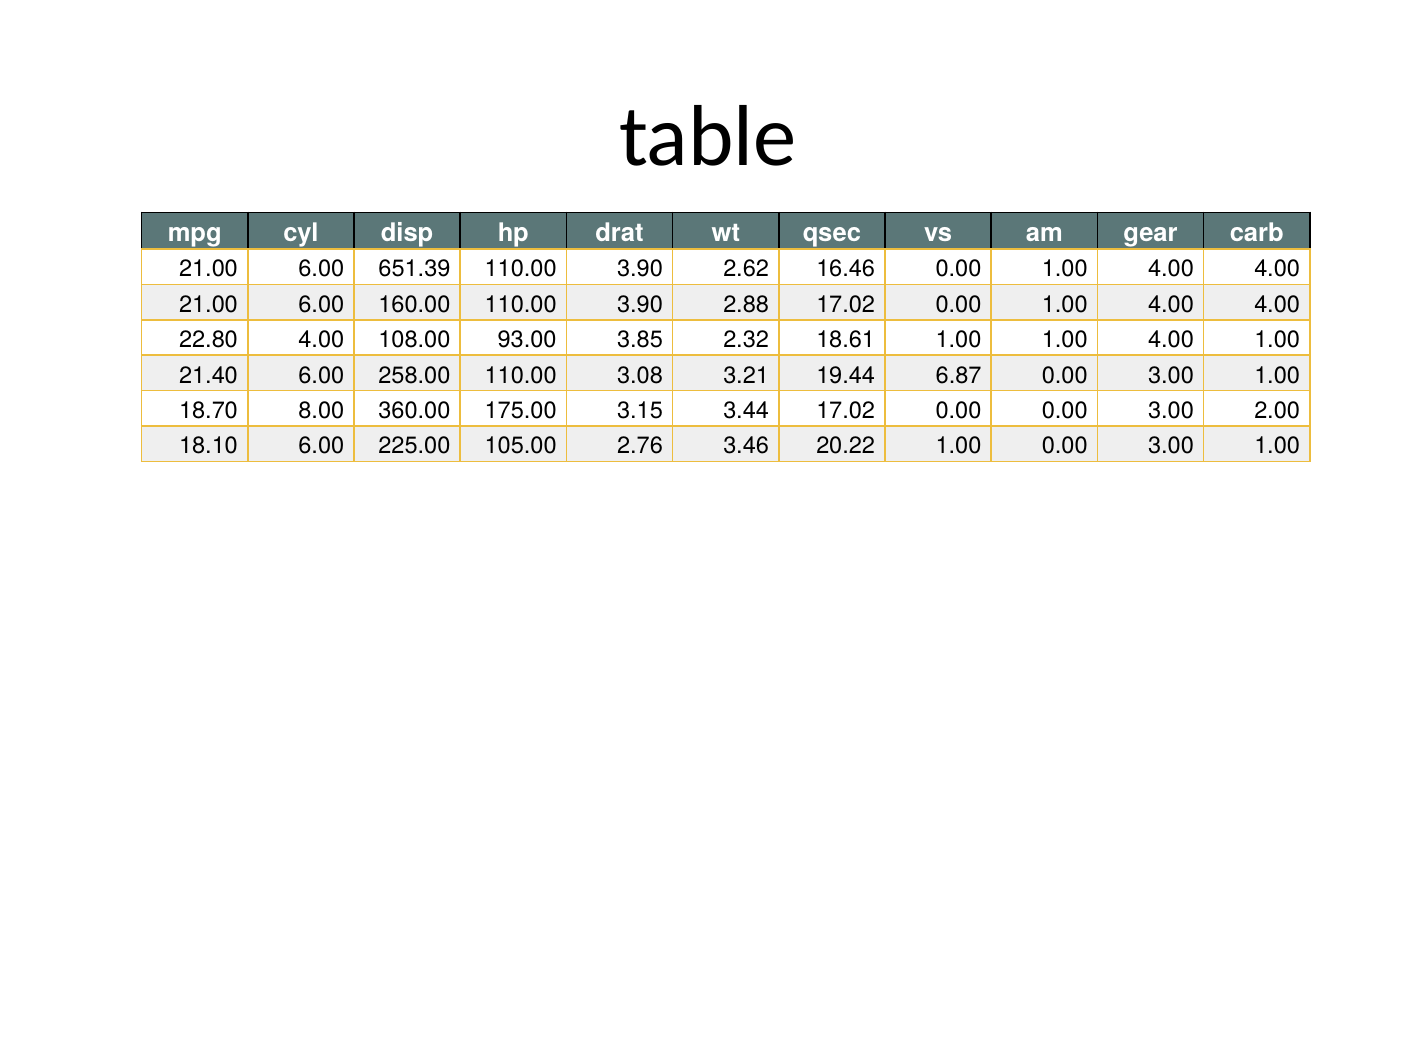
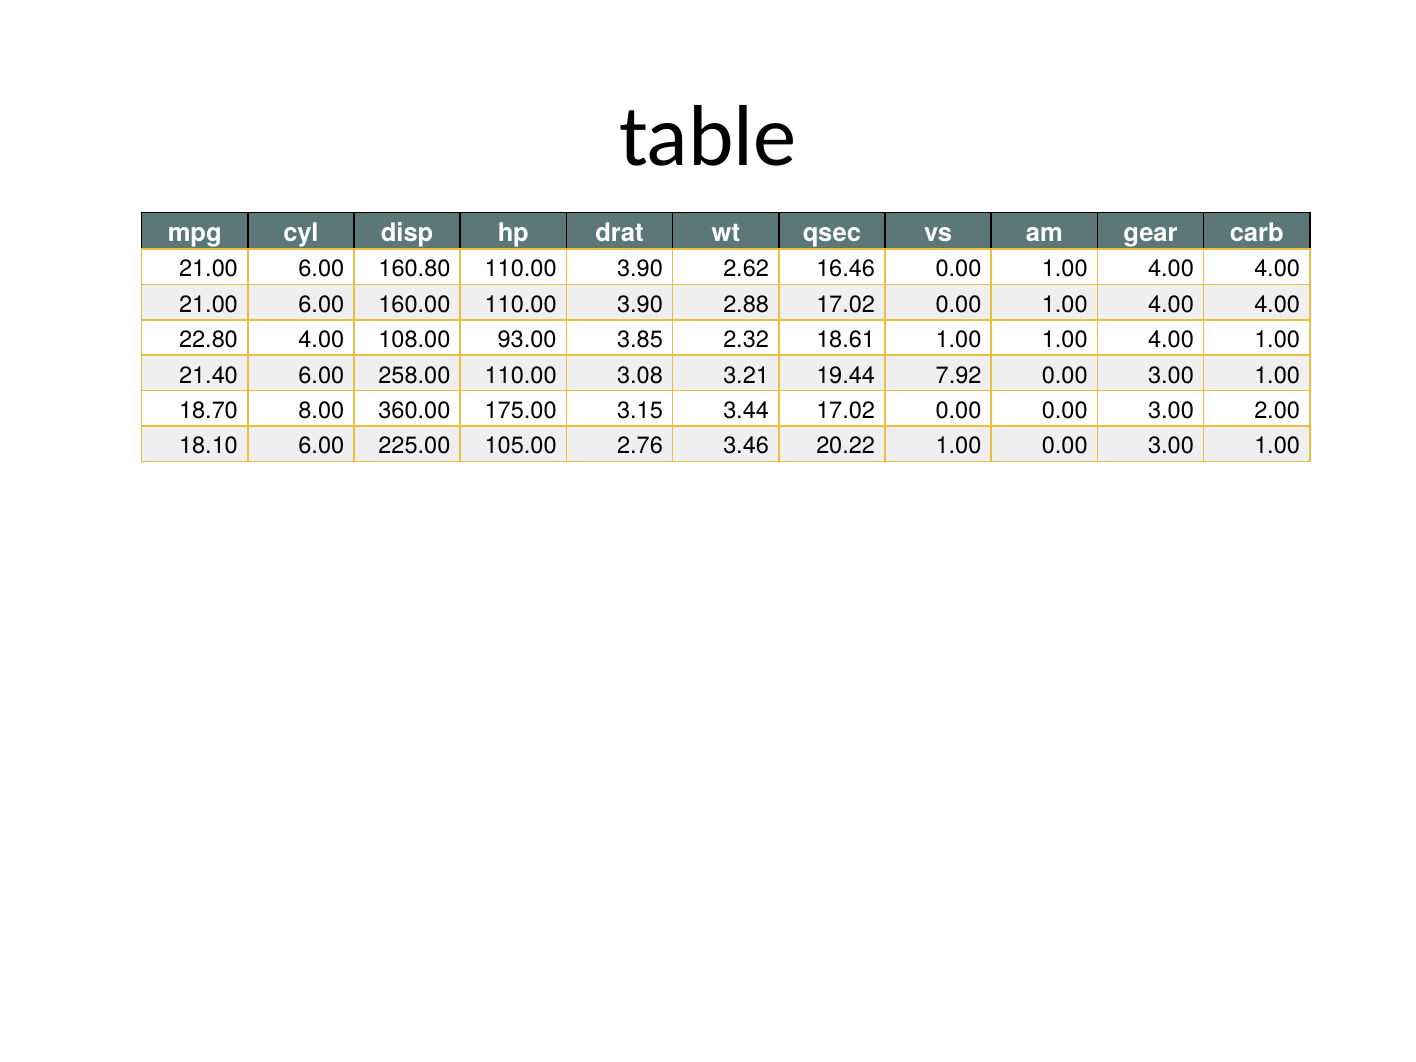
651.39: 651.39 -> 160.80 (414, 269)
6.87: 6.87 -> 7.92 (959, 375)
